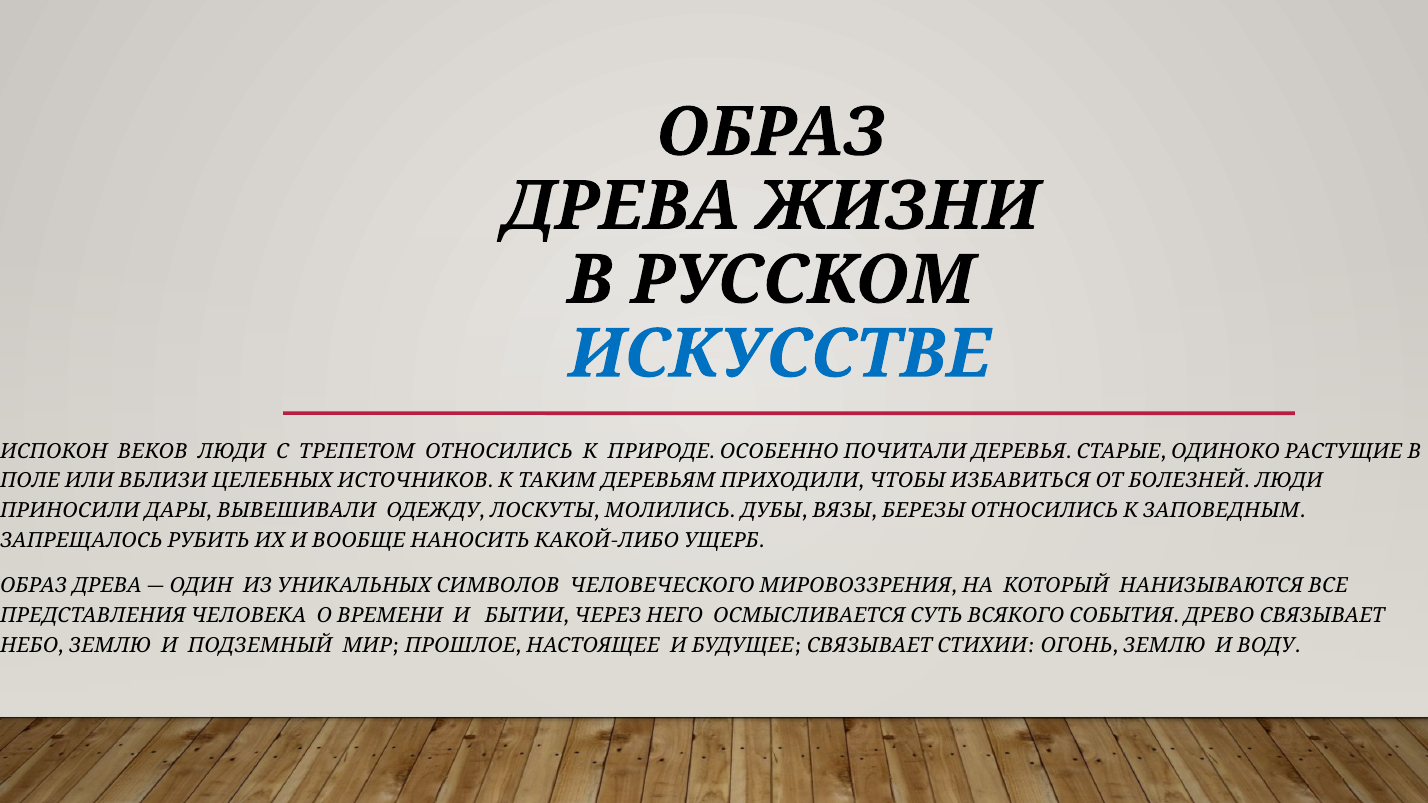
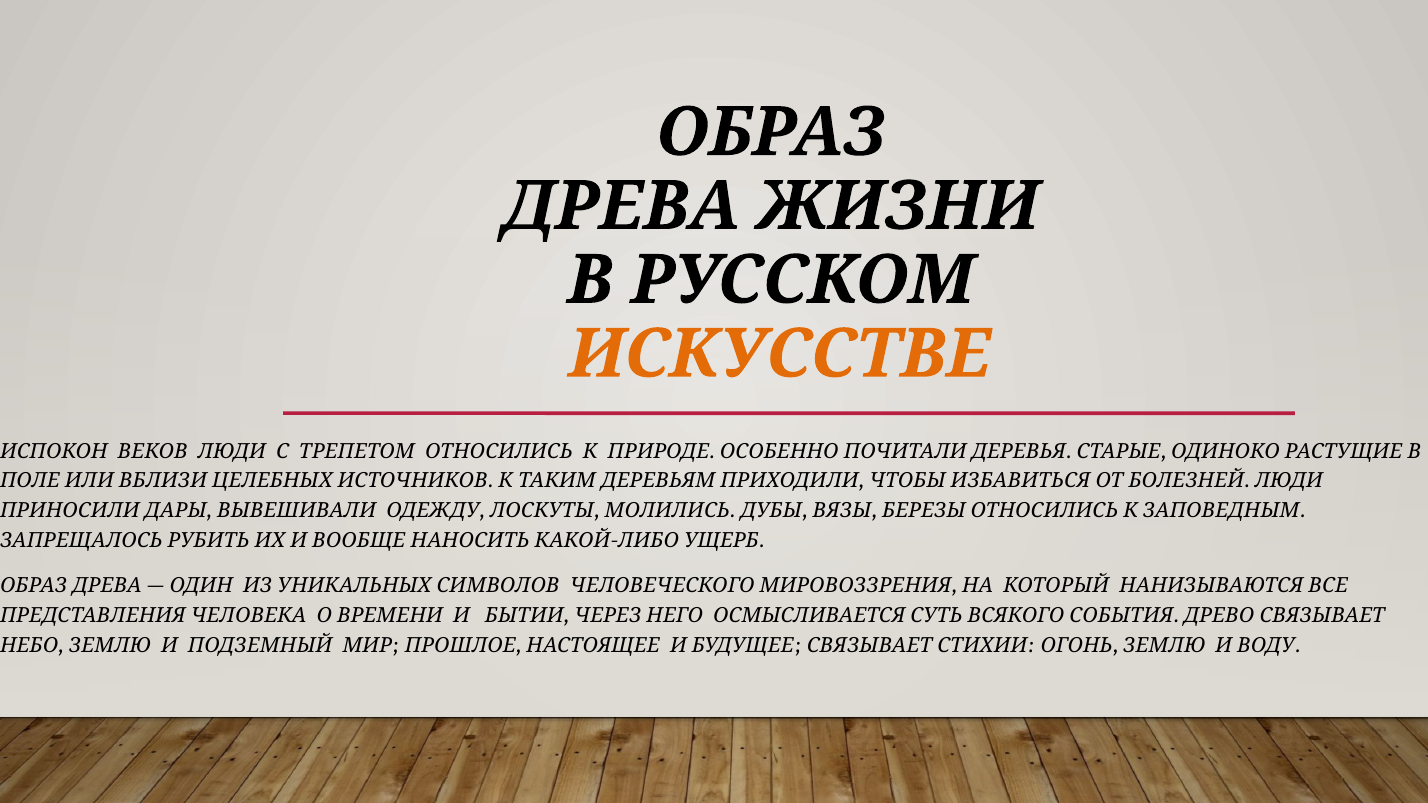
ИСКУССТВЕ colour: blue -> orange (780, 354)
